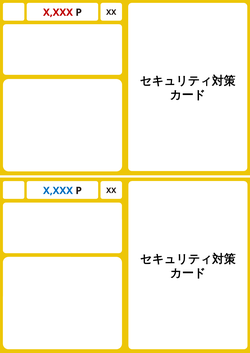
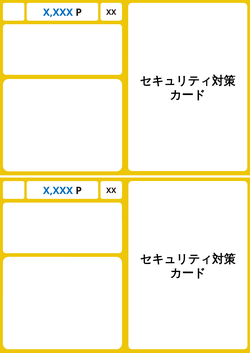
X,XXX colour: red -> blue (58, 12)
